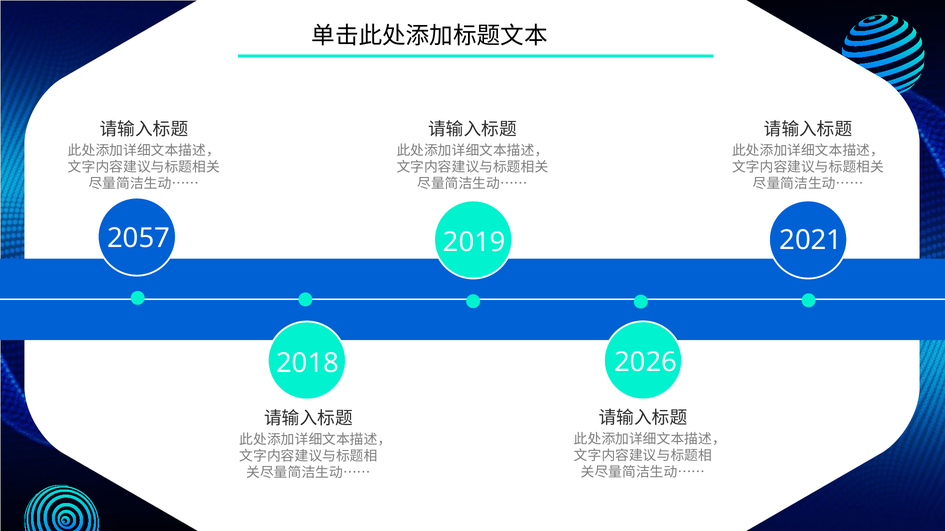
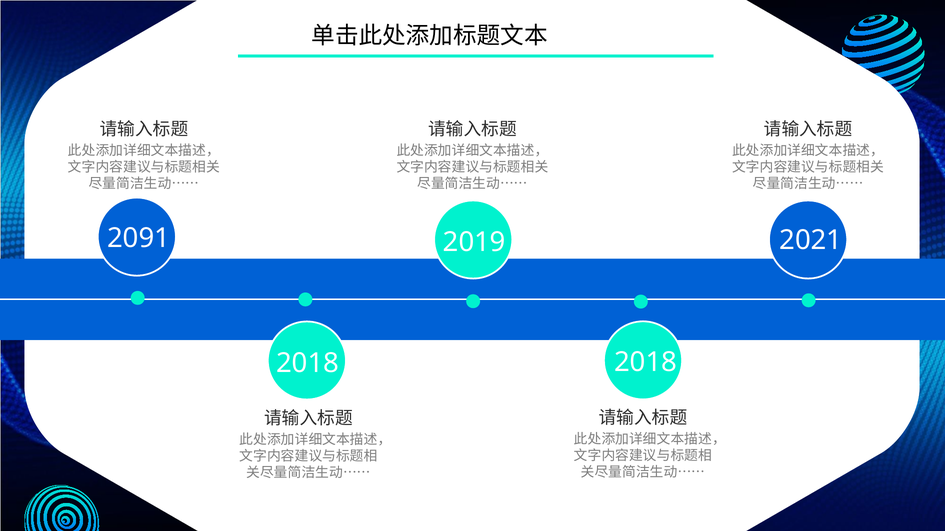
2057: 2057 -> 2091 (139, 239)
2026: 2026 -> 2018 (646, 363)
